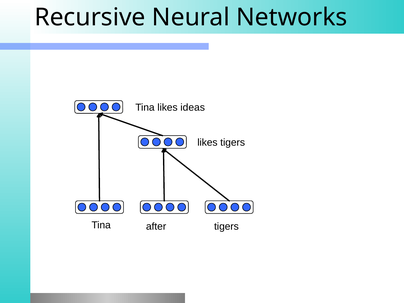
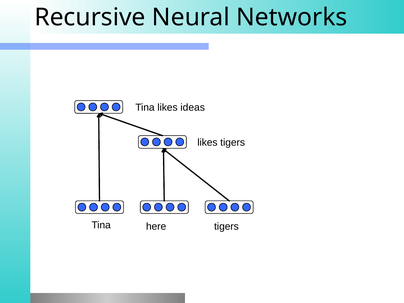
after: after -> here (156, 226)
